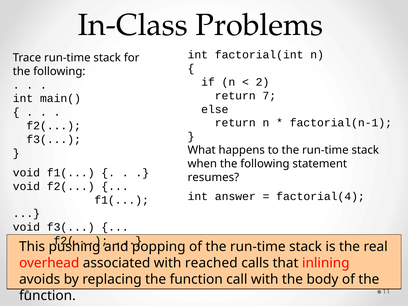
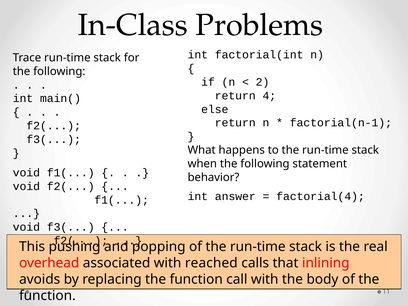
7: 7 -> 4 (269, 96)
resumes: resumes -> behavior (213, 177)
